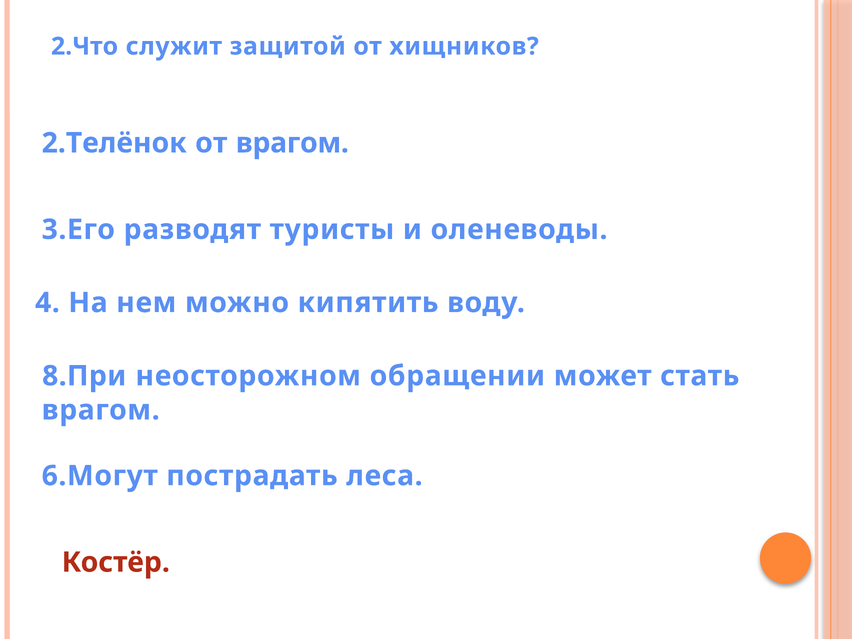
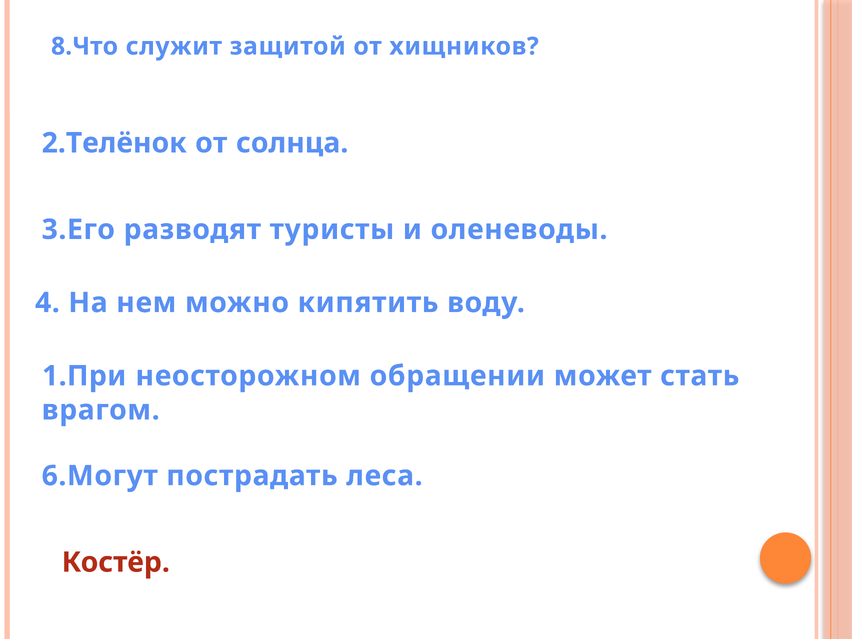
2.Что: 2.Что -> 8.Что (85, 46)
от врагом: врагом -> солнца (292, 143)
8.При: 8.При -> 1.При (84, 376)
